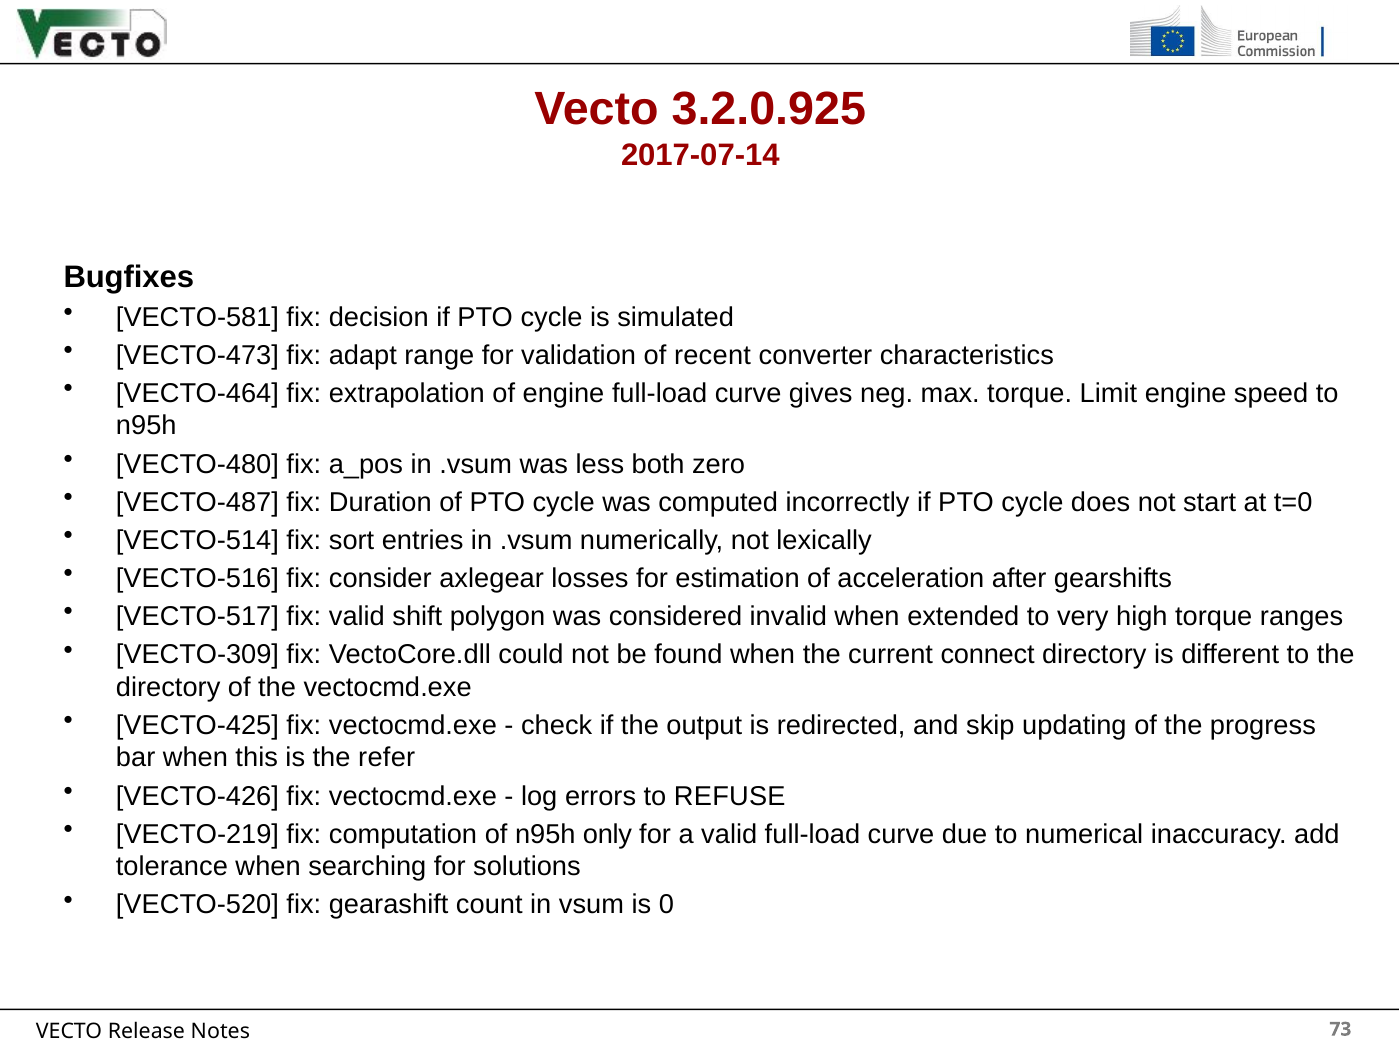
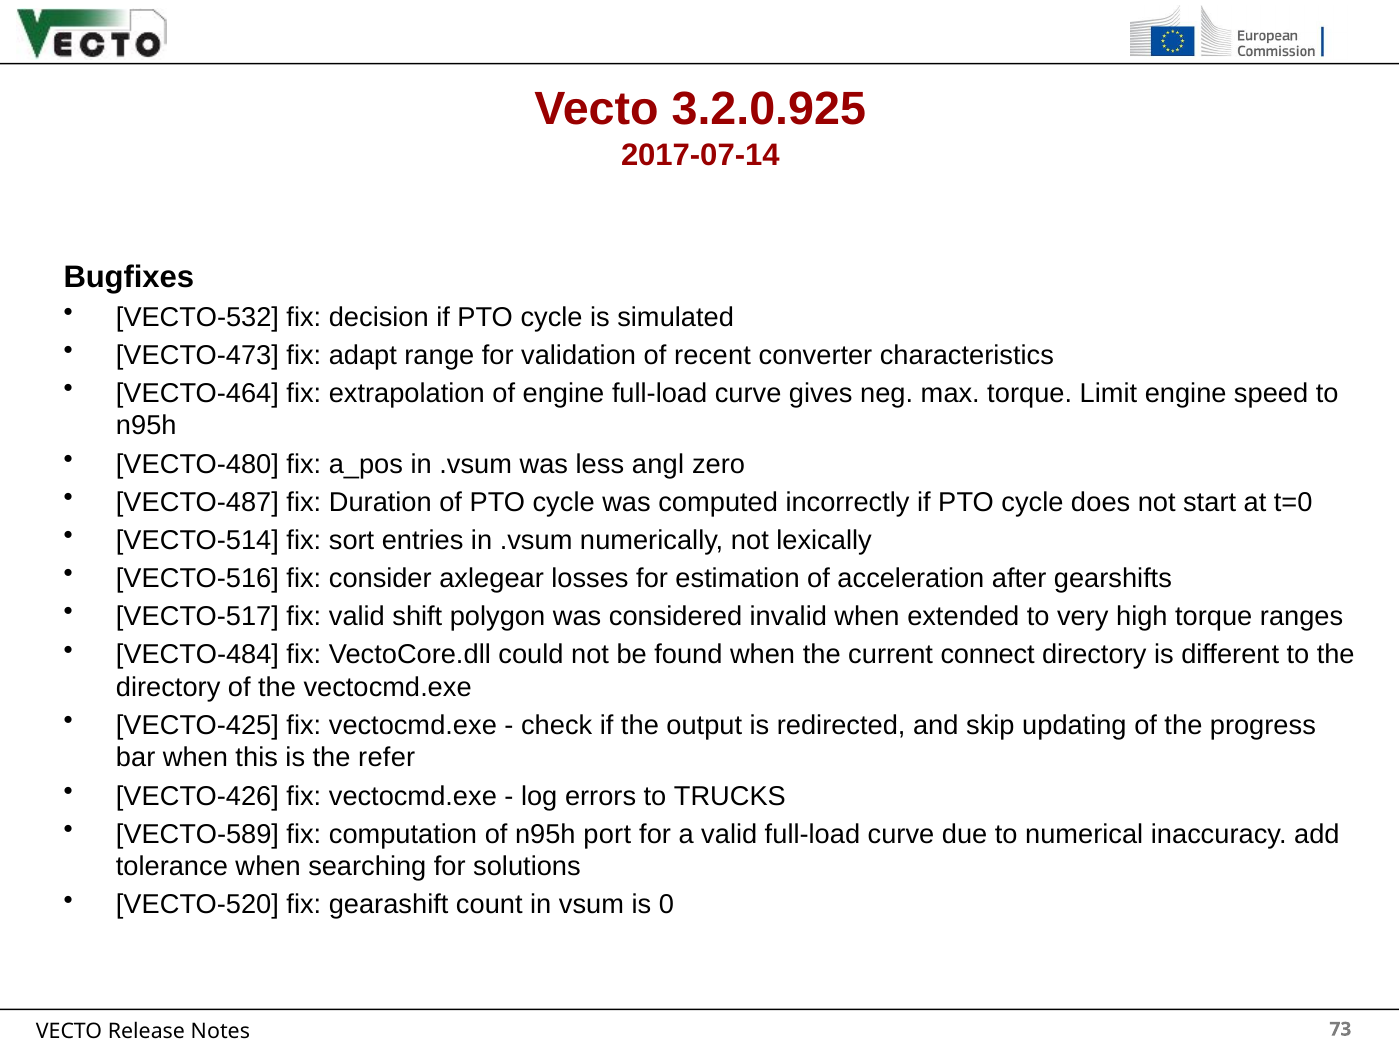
VECTO-581: VECTO-581 -> VECTO-532 (197, 317)
both: both -> angl (658, 464)
VECTO-309: VECTO-309 -> VECTO-484 (197, 655)
REFUSE: REFUSE -> TRUCKS (730, 796)
VECTO-219: VECTO-219 -> VECTO-589 (197, 834)
only: only -> port (607, 834)
